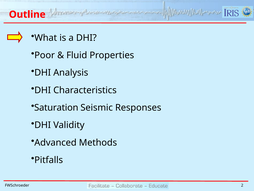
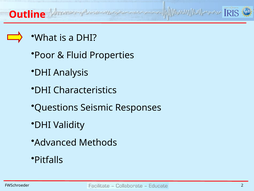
Saturation: Saturation -> Questions (56, 107)
